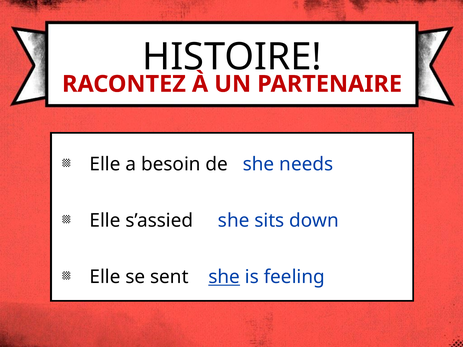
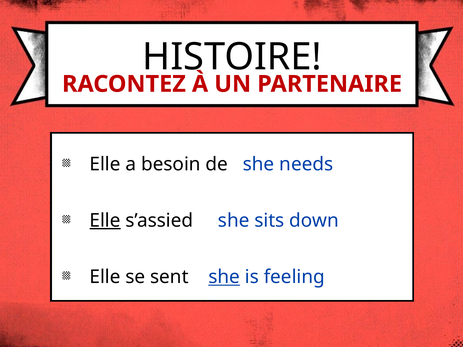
Elle underline: none -> present (105, 221)
